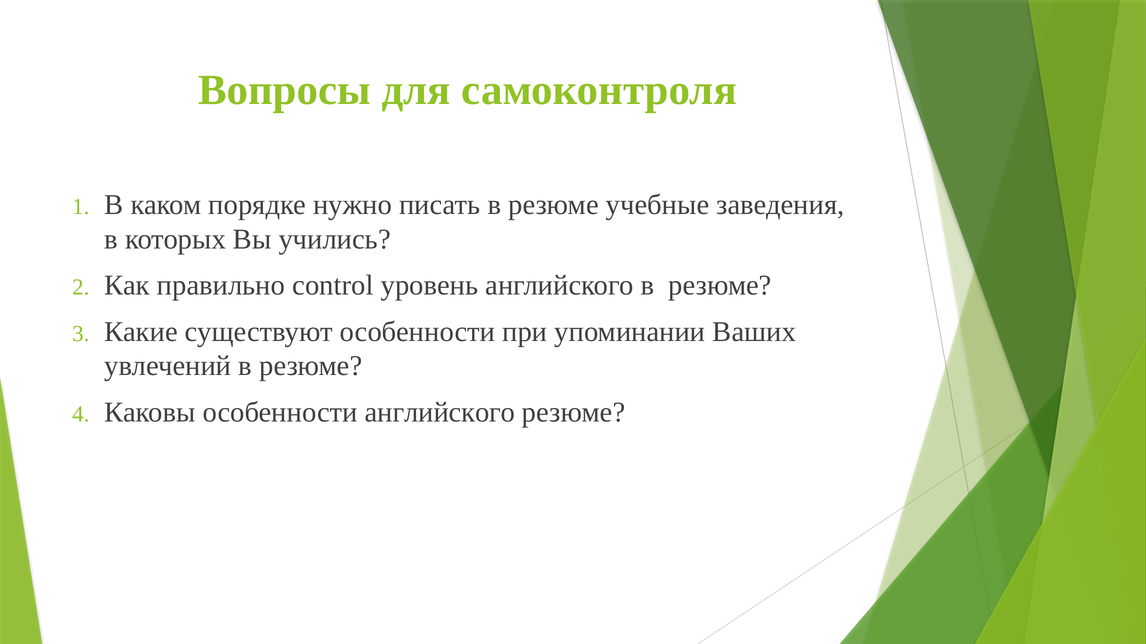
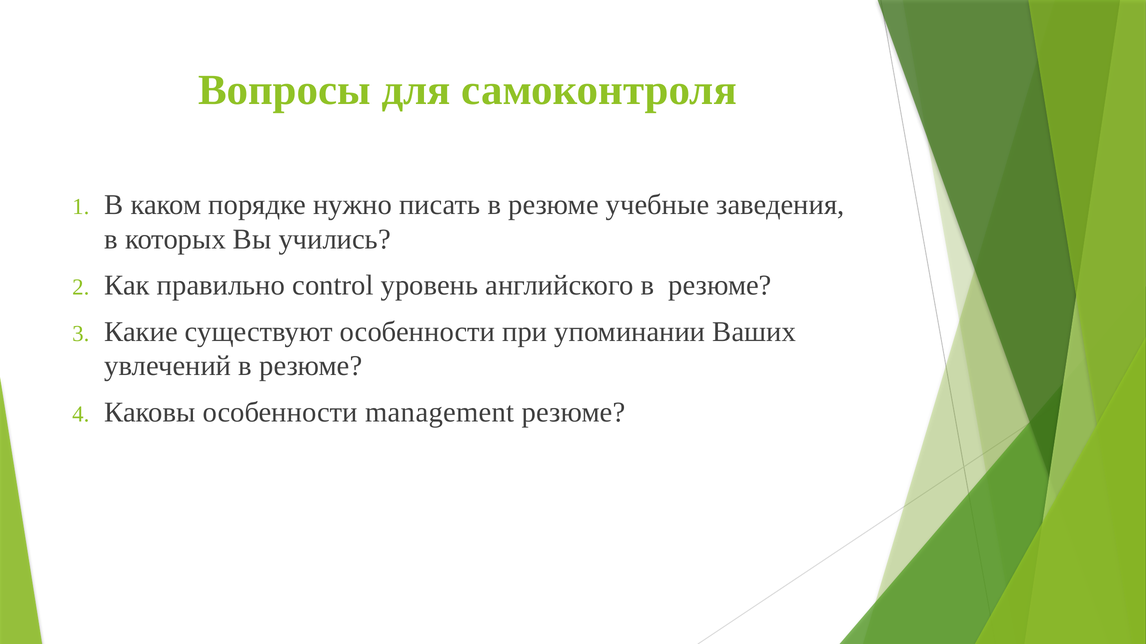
особенности английского: английского -> management (440, 413)
